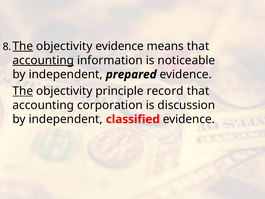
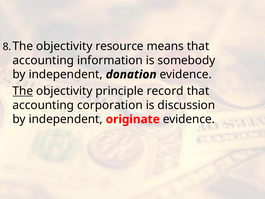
The underline: present -> none (23, 46)
objectivity evidence: evidence -> resource (120, 46)
accounting underline: present -> none (43, 60)
noticeable: noticeable -> somebody (186, 60)
prepared: prepared -> donation (131, 74)
classified: classified -> originate (133, 119)
